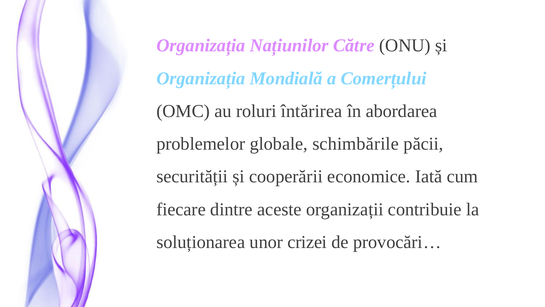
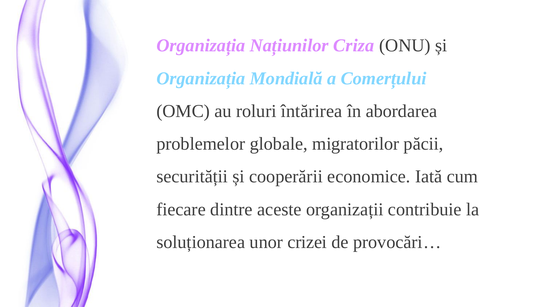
Către: Către -> Criza (354, 46)
schimbările: schimbările -> migratorilor (356, 144)
